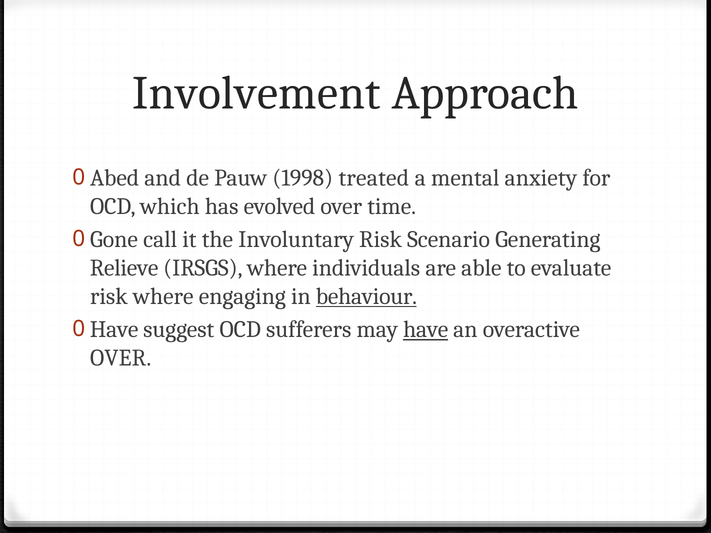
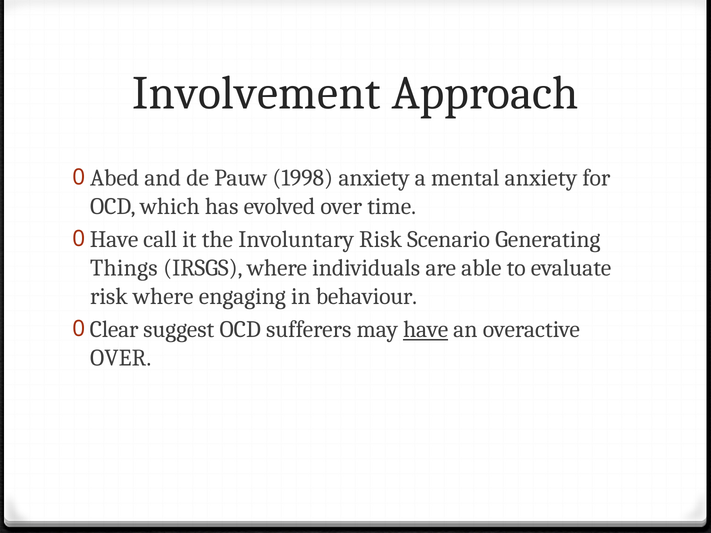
1998 treated: treated -> anxiety (374, 178)
Gone: Gone -> Have (114, 240)
Relieve: Relieve -> Things (124, 268)
behaviour underline: present -> none (366, 296)
Have: Have -> Clear (114, 330)
